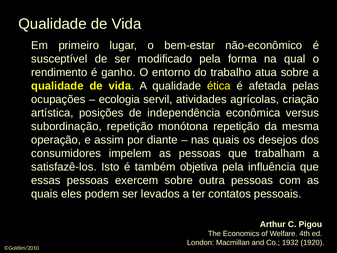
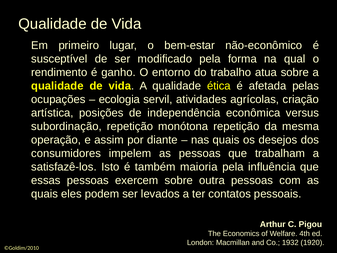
objetiva: objetiva -> maioria (199, 167)
